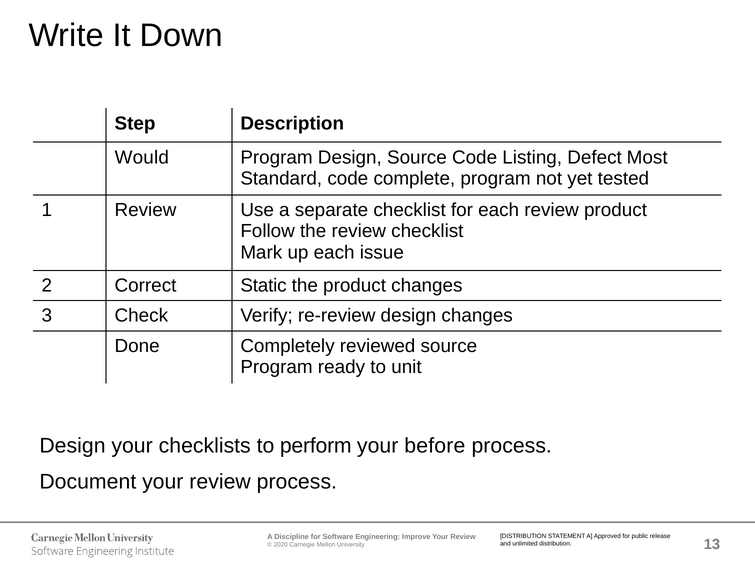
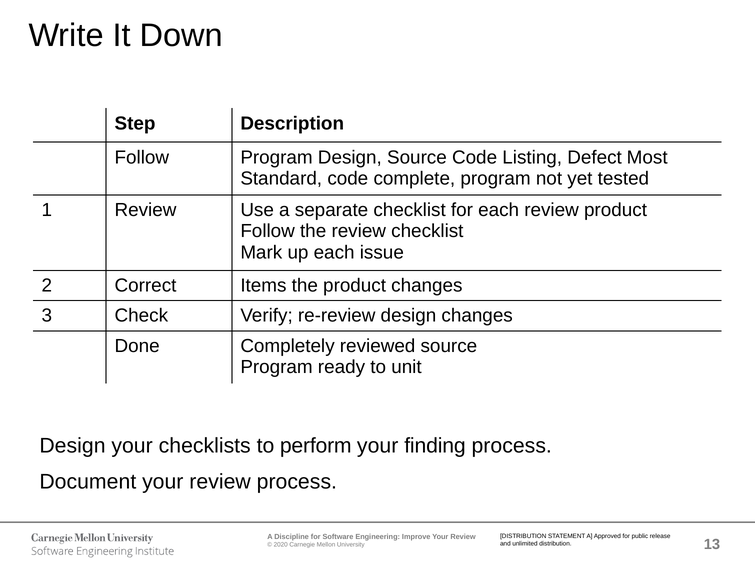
Would: Would -> Follow (142, 157)
Static: Static -> Items (263, 286)
before: before -> finding (435, 446)
